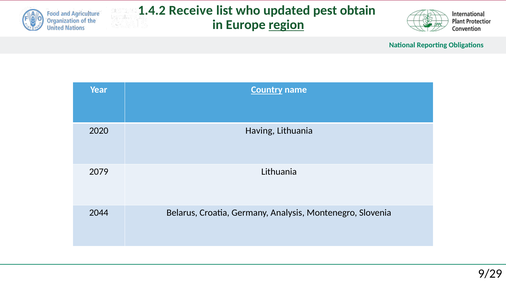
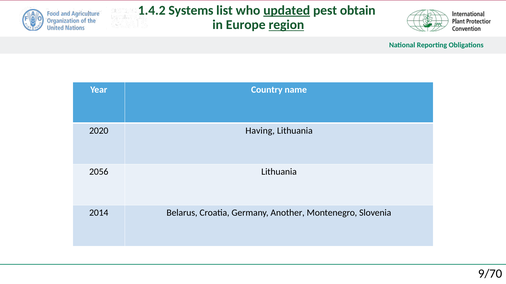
Receive: Receive -> Systems (191, 10)
updated underline: none -> present (287, 10)
Country underline: present -> none (267, 90)
2079: 2079 -> 2056 (99, 172)
2044: 2044 -> 2014 (99, 213)
Analysis: Analysis -> Another (288, 213)
9/29: 9/29 -> 9/70 (490, 274)
